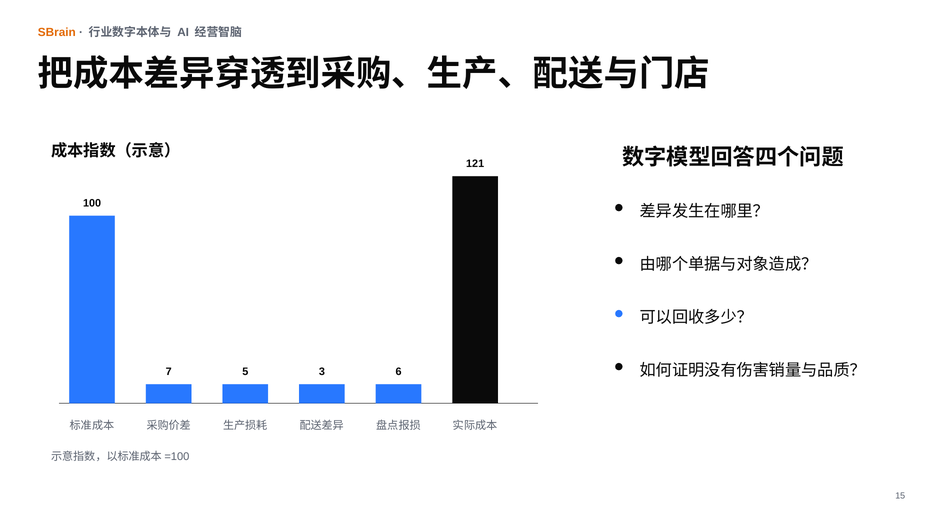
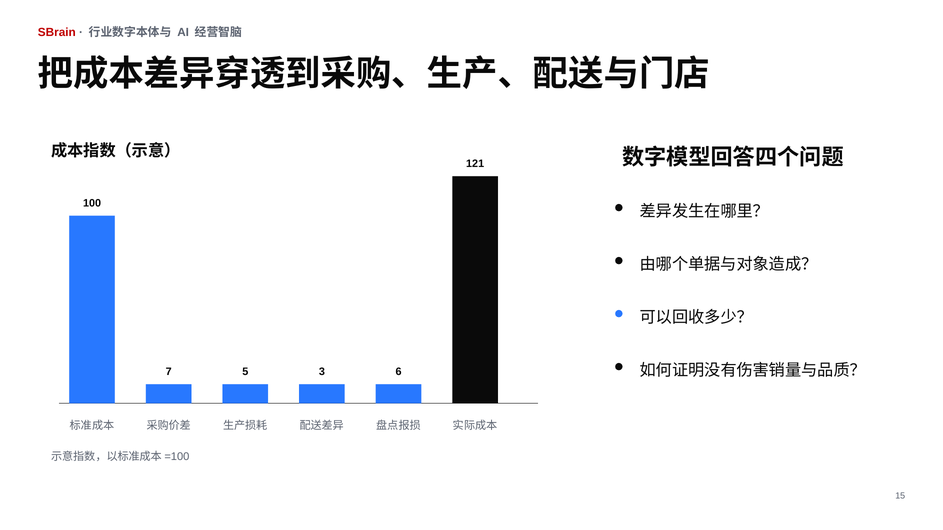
SBrain colour: orange -> red (57, 32)
